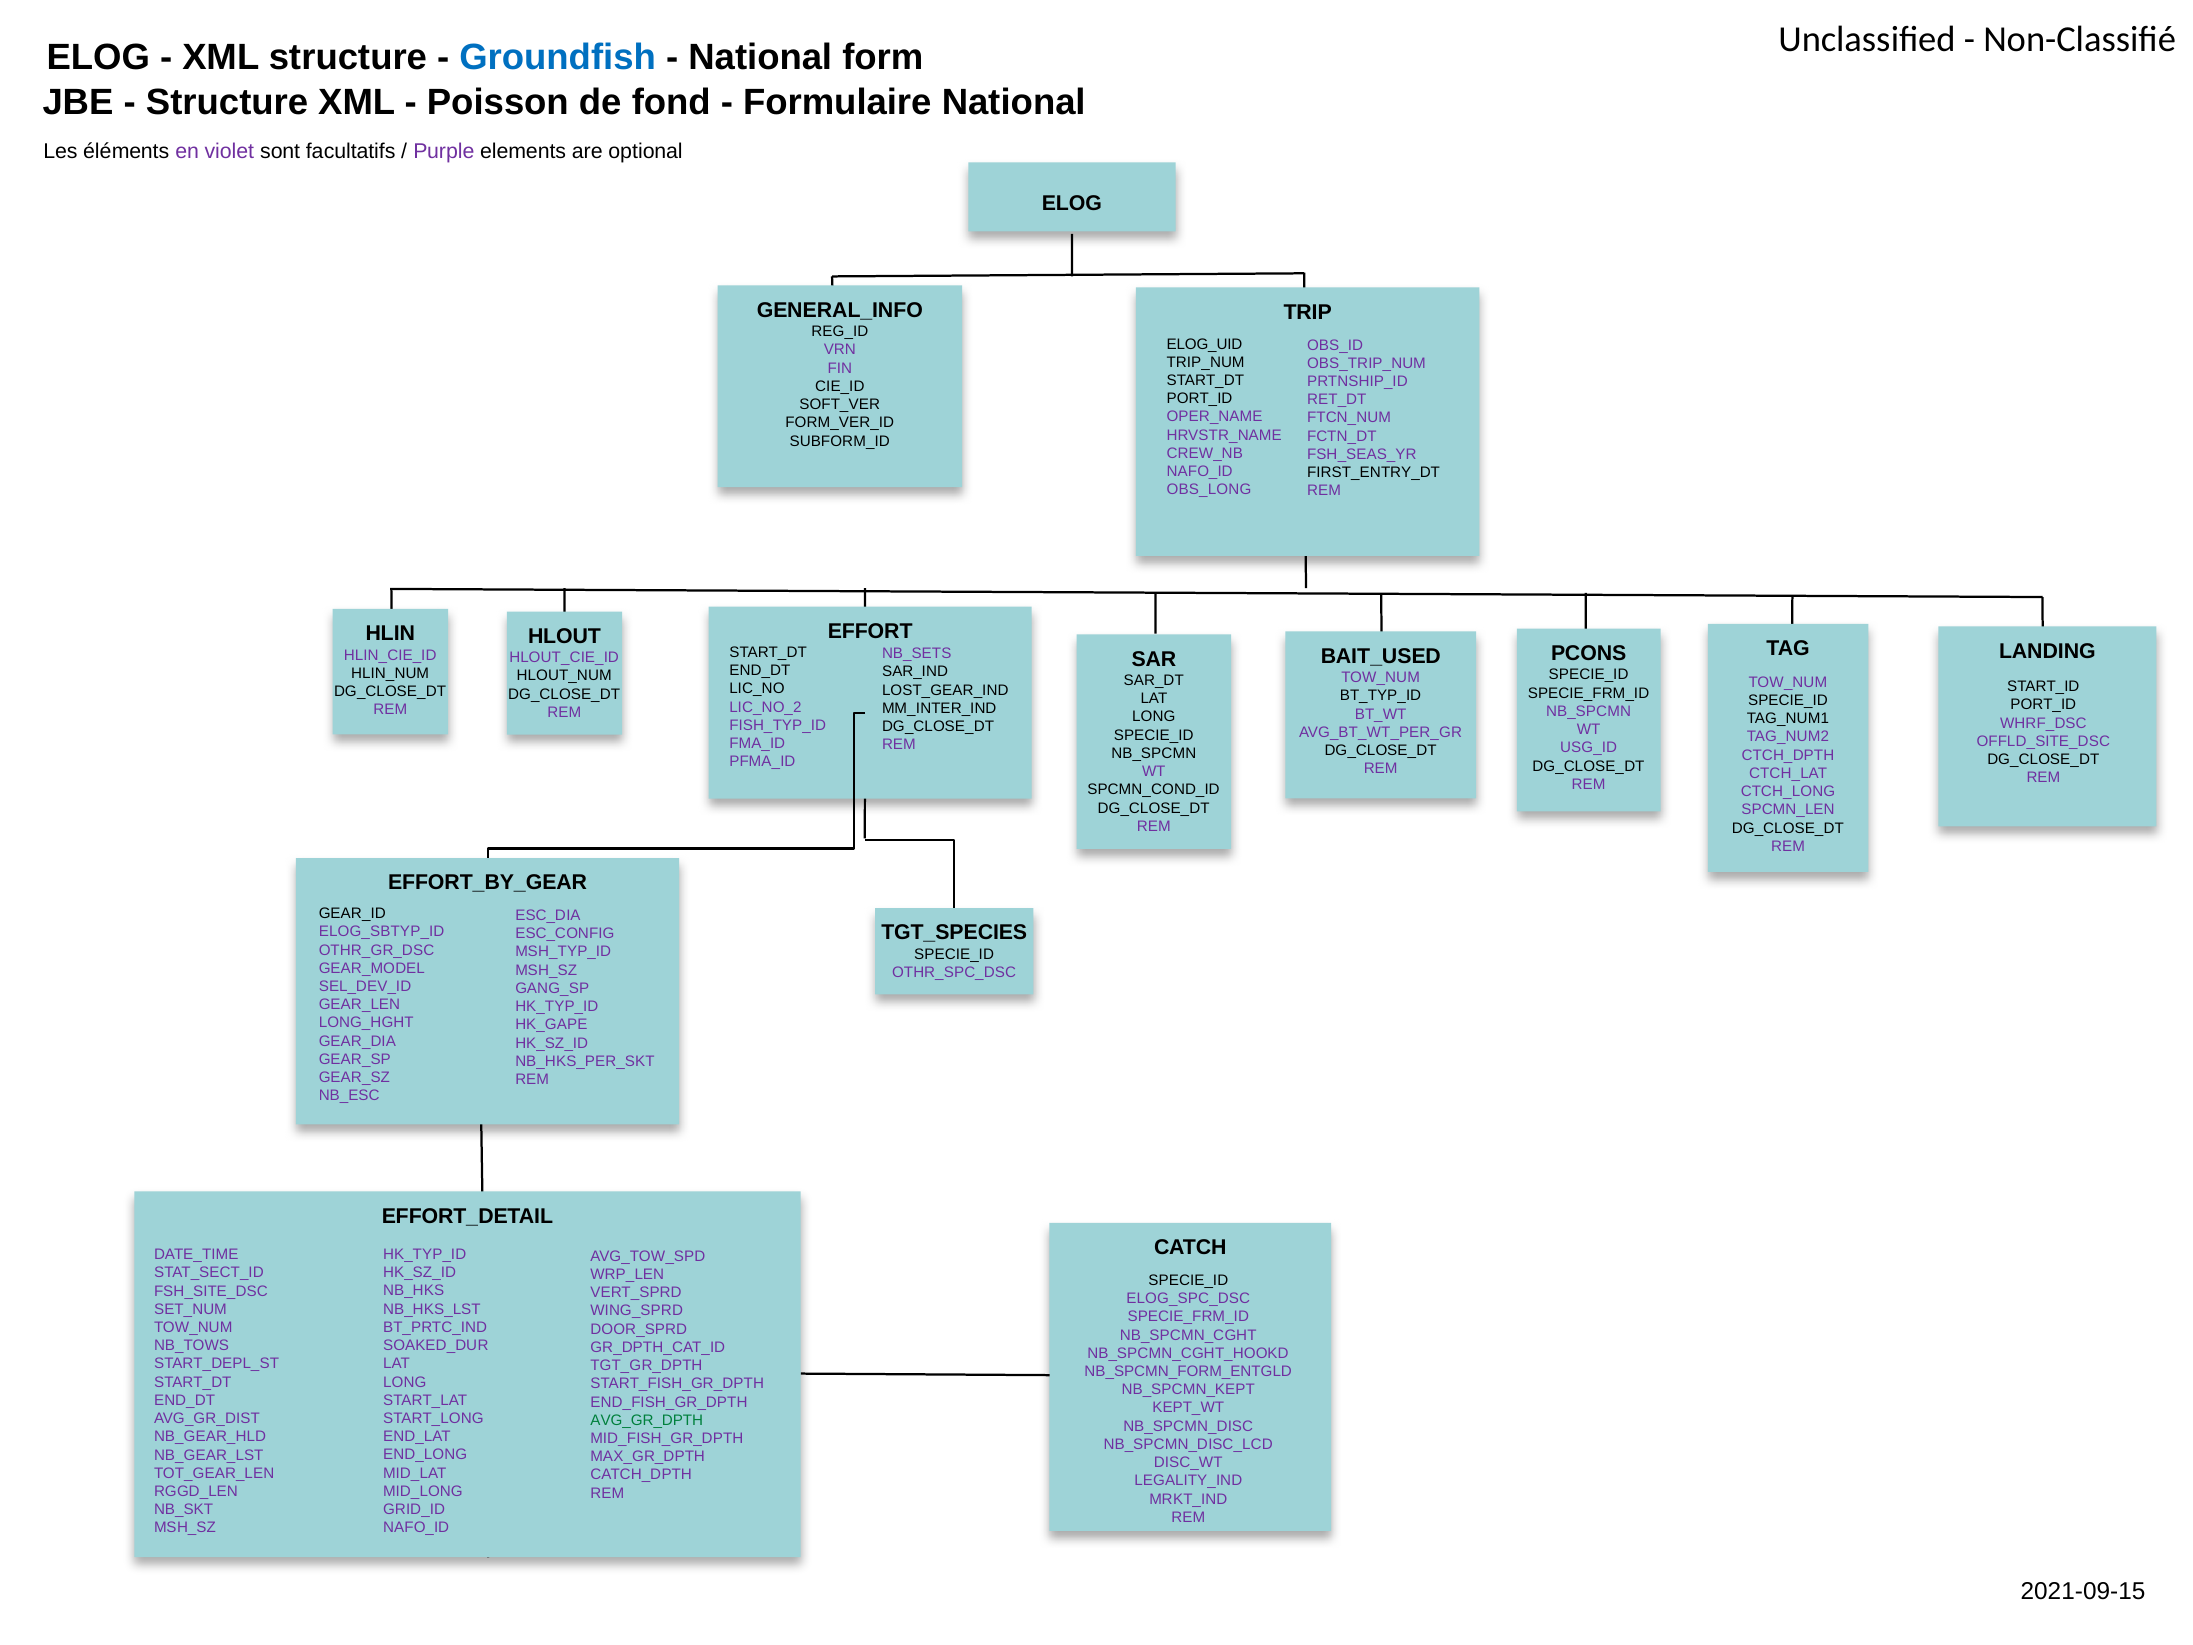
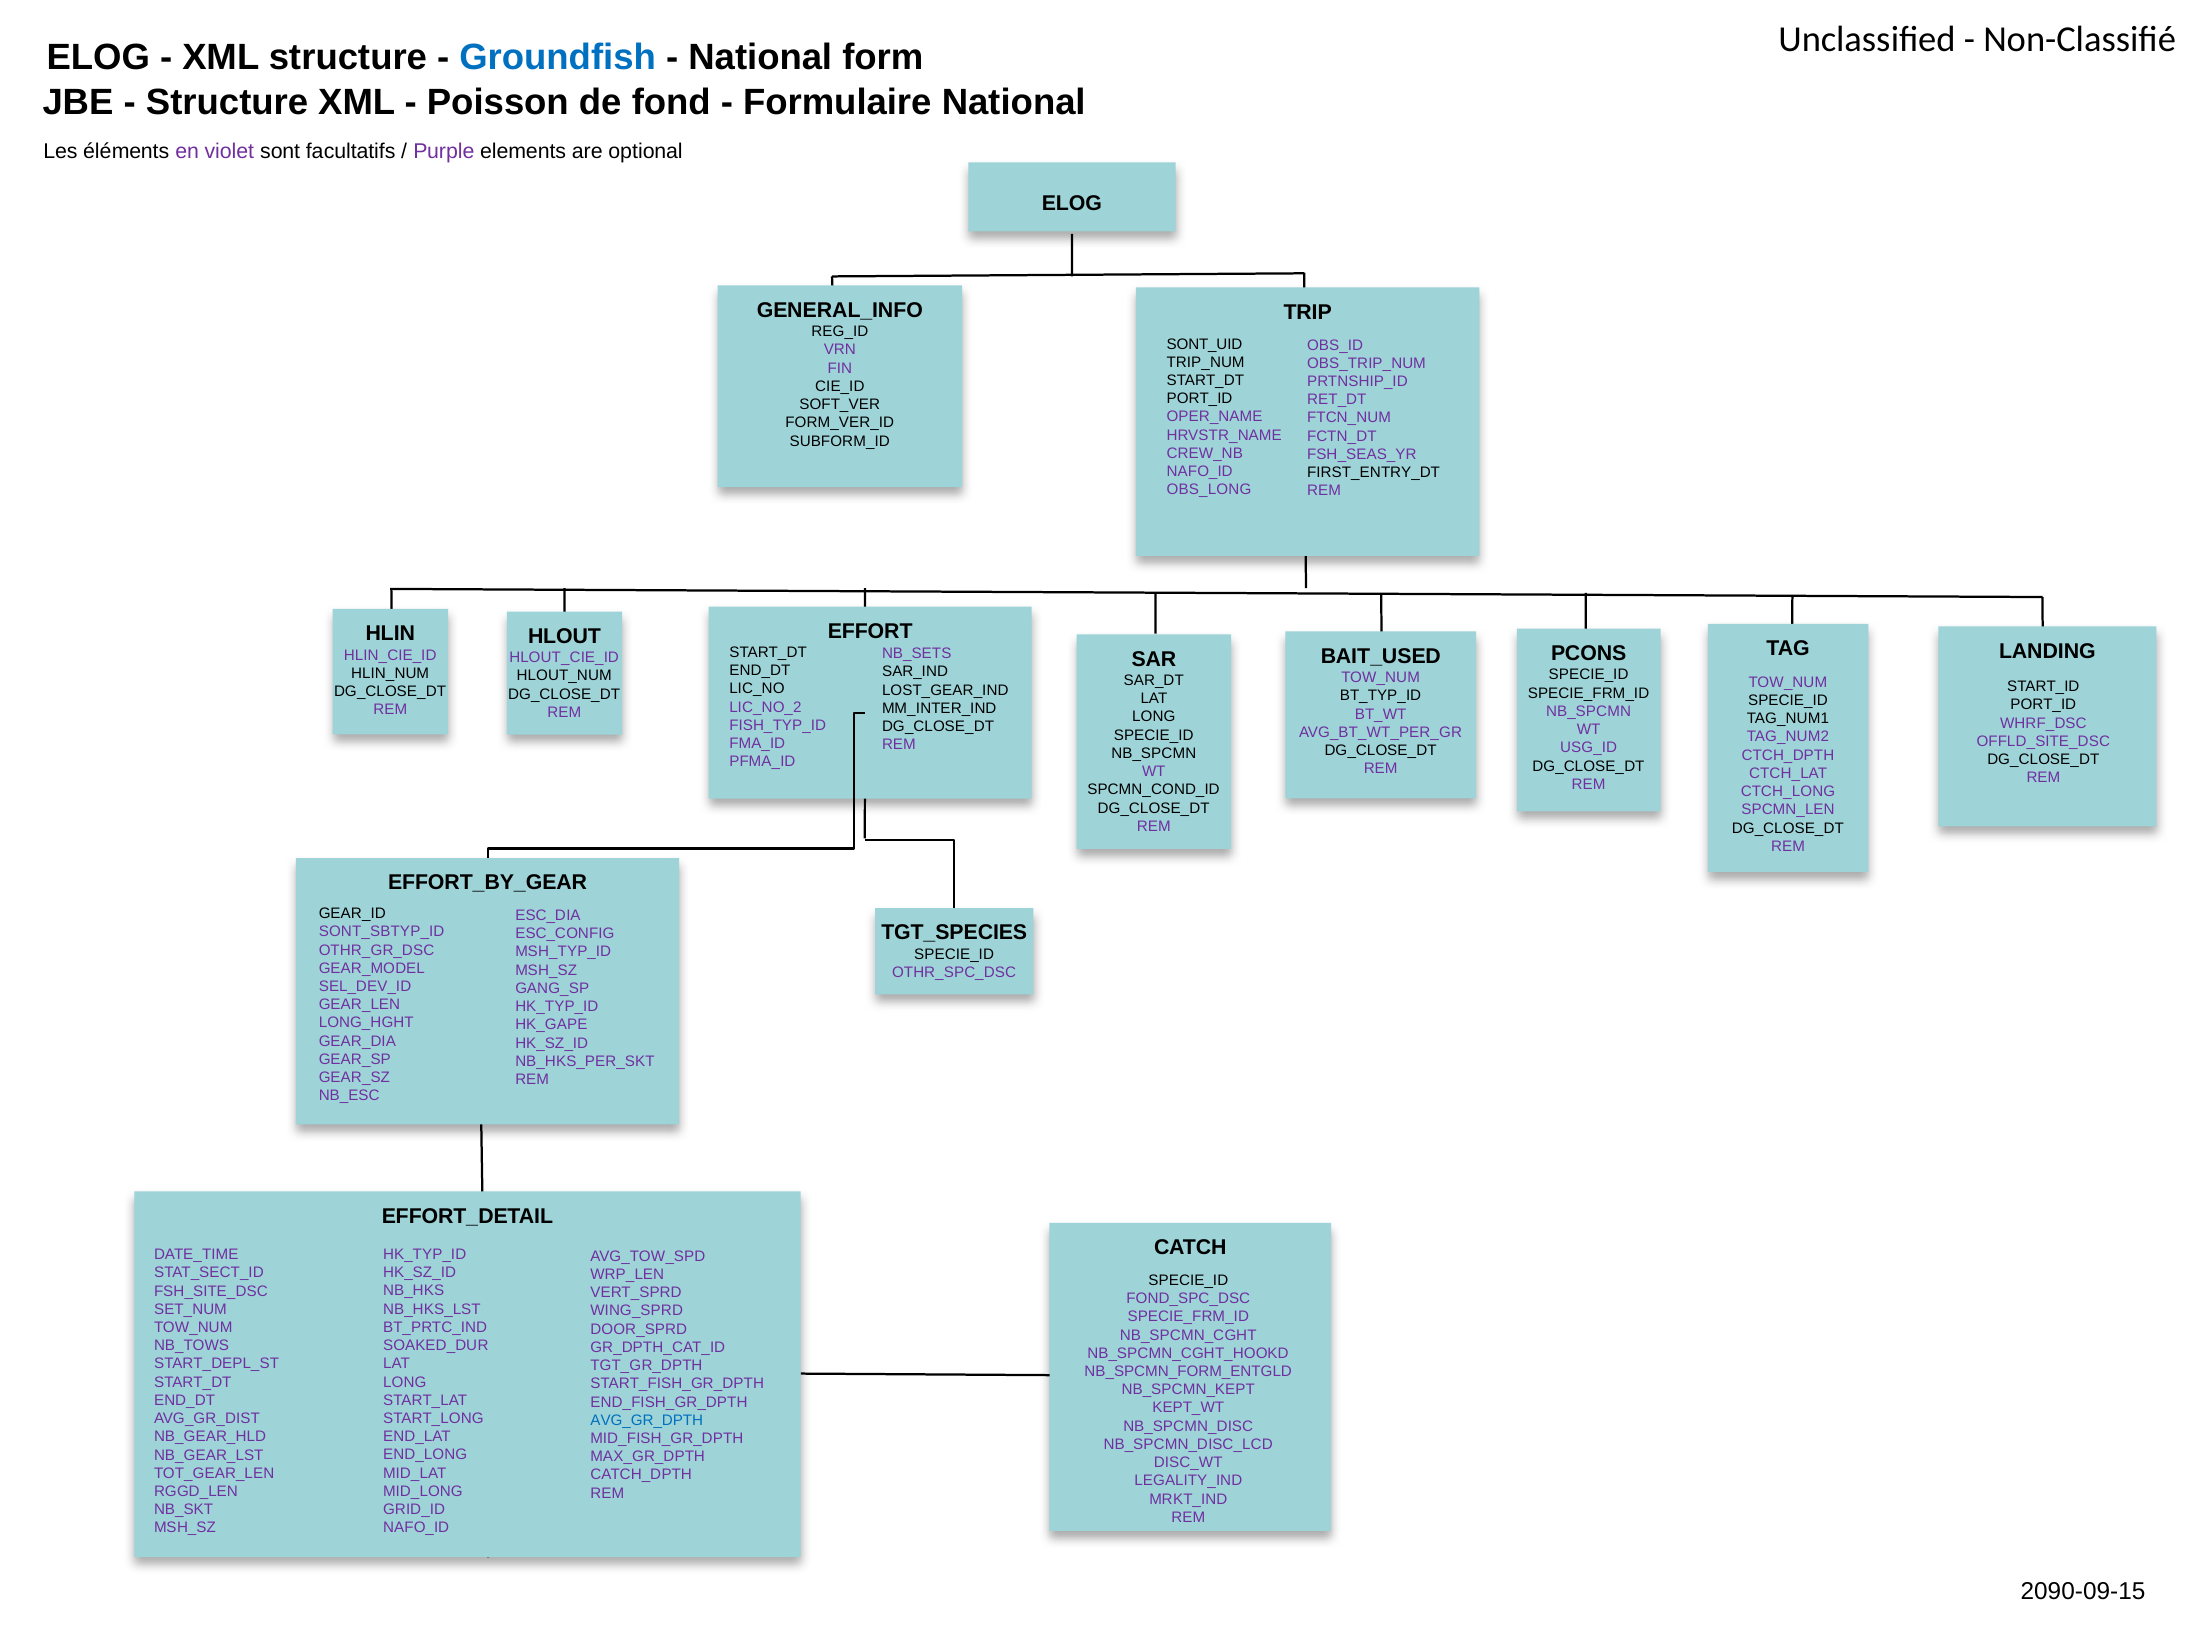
ELOG_UID: ELOG_UID -> SONT_UID (1204, 344)
ELOG_SBTYP_ID: ELOG_SBTYP_ID -> SONT_SBTYP_ID (382, 932)
ELOG_SPC_DSC: ELOG_SPC_DSC -> FOND_SPC_DSC (1188, 1298)
AVG_GR_DPTH colour: green -> blue (647, 1420)
2021-09-15: 2021-09-15 -> 2090-09-15 (2083, 1592)
